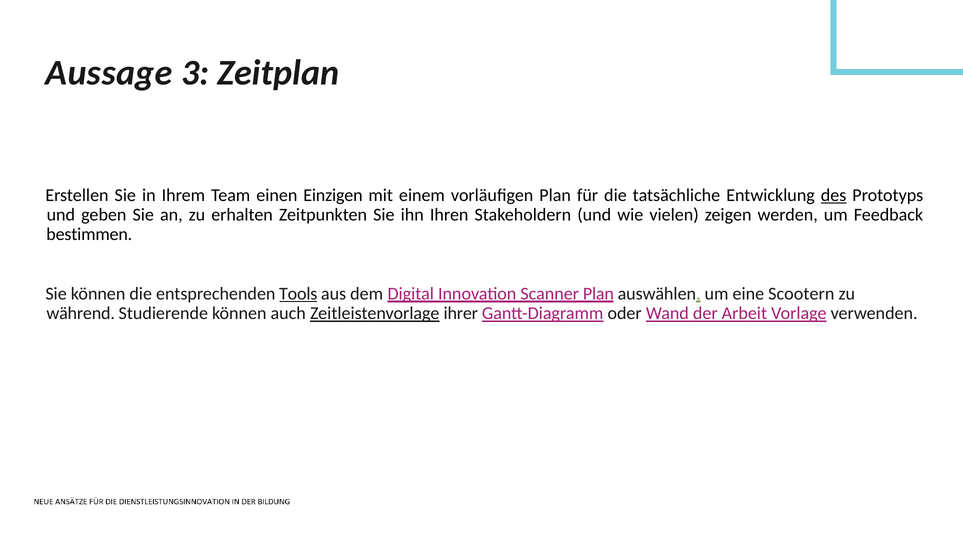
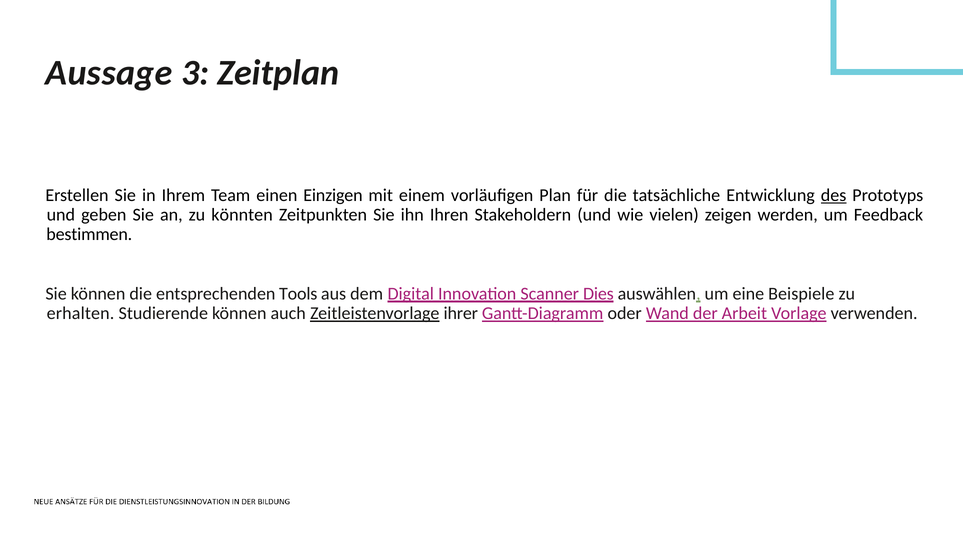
erhalten: erhalten -> könnten (242, 215)
Tools underline: present -> none (298, 293)
Scanner Plan: Plan -> Dies (598, 293)
Scootern: Scootern -> Beispiele (801, 293)
während: während -> erhalten (81, 313)
